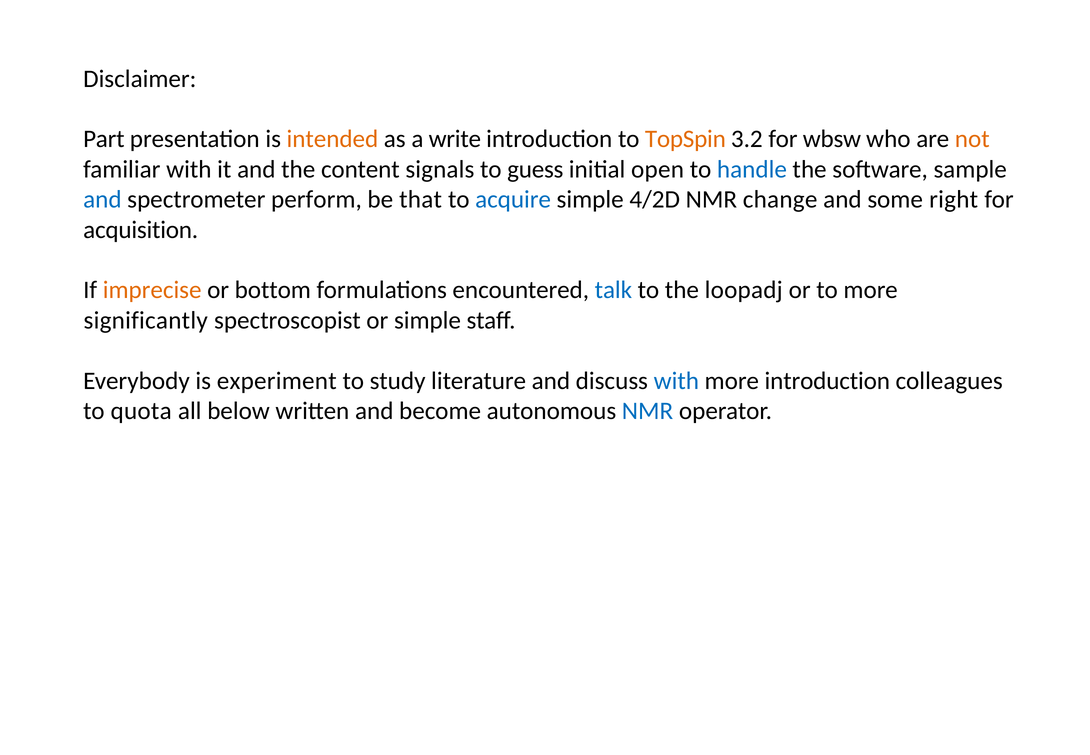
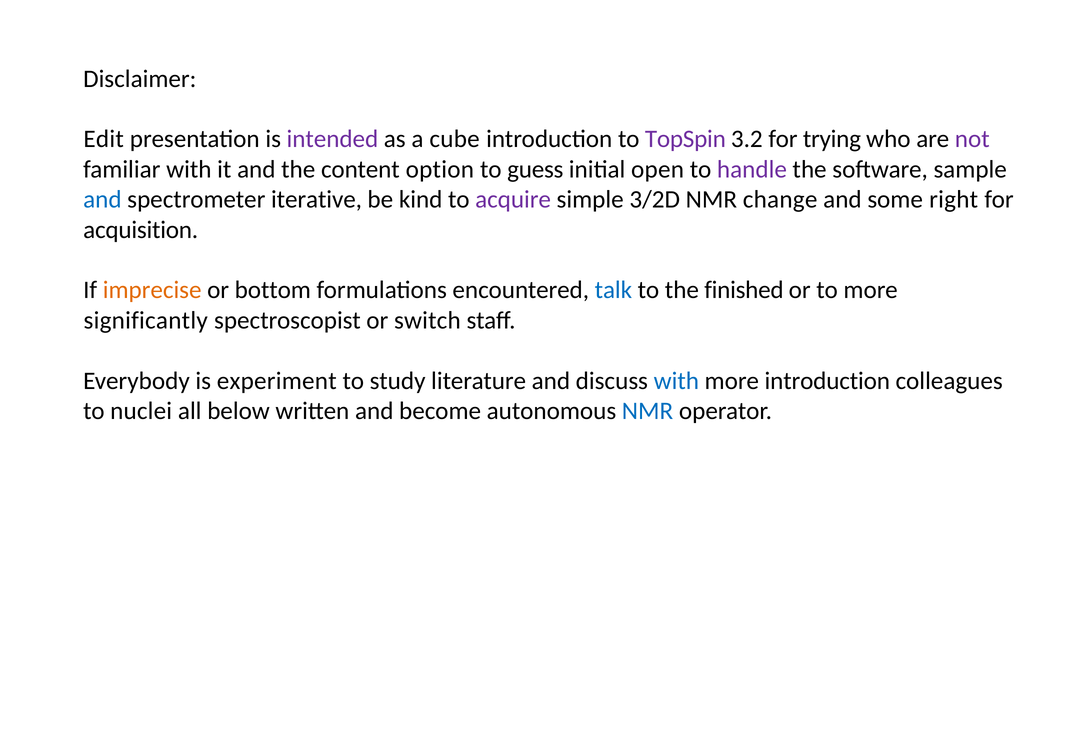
Part: Part -> Edit (104, 139)
intended colour: orange -> purple (332, 139)
write: write -> cube (455, 139)
TopSpin colour: orange -> purple (685, 139)
wbsw: wbsw -> trying (832, 139)
not colour: orange -> purple (972, 139)
signals: signals -> option (440, 169)
handle colour: blue -> purple (752, 169)
perform: perform -> iterative (316, 199)
that: that -> kind (421, 199)
acquire colour: blue -> purple (513, 199)
4/2D: 4/2D -> 3/2D (655, 199)
loopadj: loopadj -> finished (744, 290)
or simple: simple -> switch (427, 320)
quota: quota -> nuclei (141, 411)
